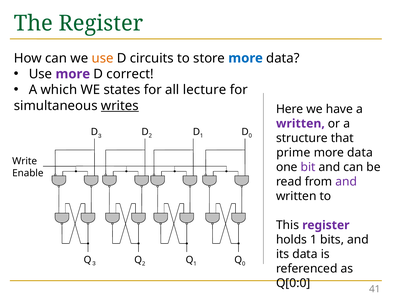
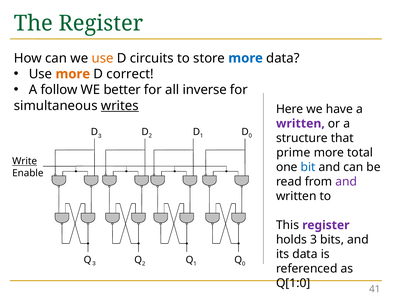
more colour: purple -> orange (73, 74)
which: which -> follow (59, 90)
states: states -> better (122, 90)
lecture: lecture -> inverse (205, 90)
data: data -> total (360, 152)
Write underline: none -> present (25, 161)
bit colour: purple -> blue (308, 167)
holds 1: 1 -> 3 (314, 239)
Q[0:0: Q[0:0 -> Q[1:0 (293, 283)
